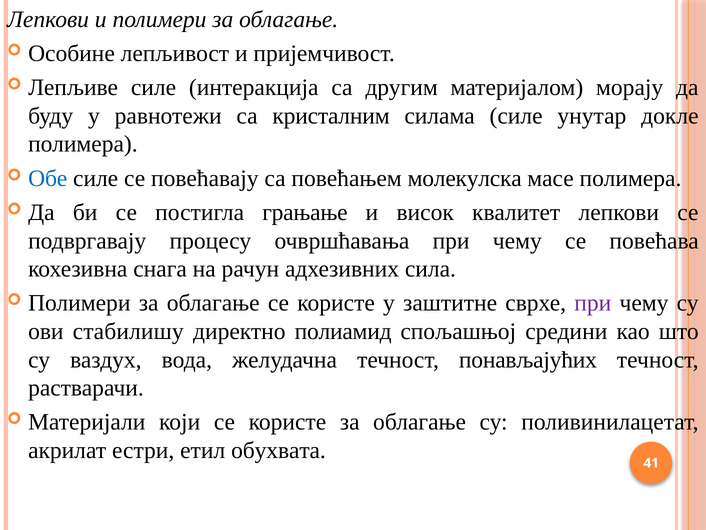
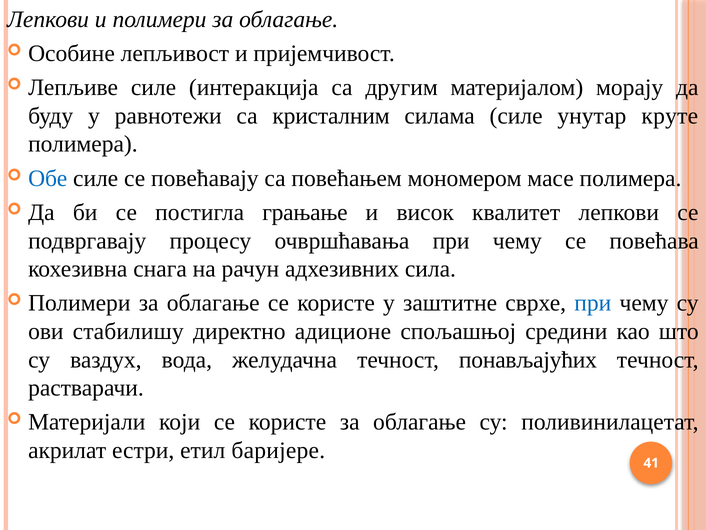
докле: докле -> круте (670, 116)
молекулска: молекулска -> мономером (465, 178)
при colour: purple -> blue (593, 303)
полиамид: полиамид -> адиционе (343, 331)
обухвата: обухвата -> баријере (278, 450)
